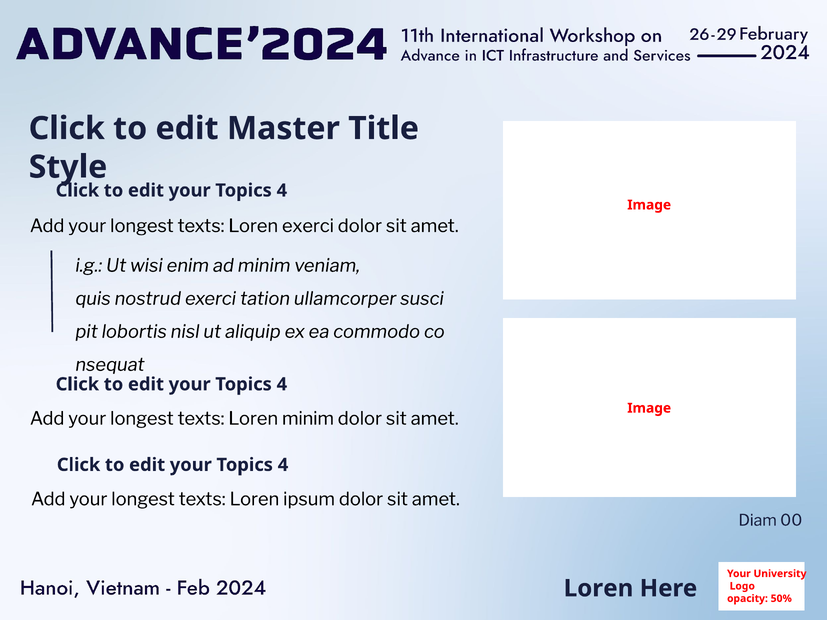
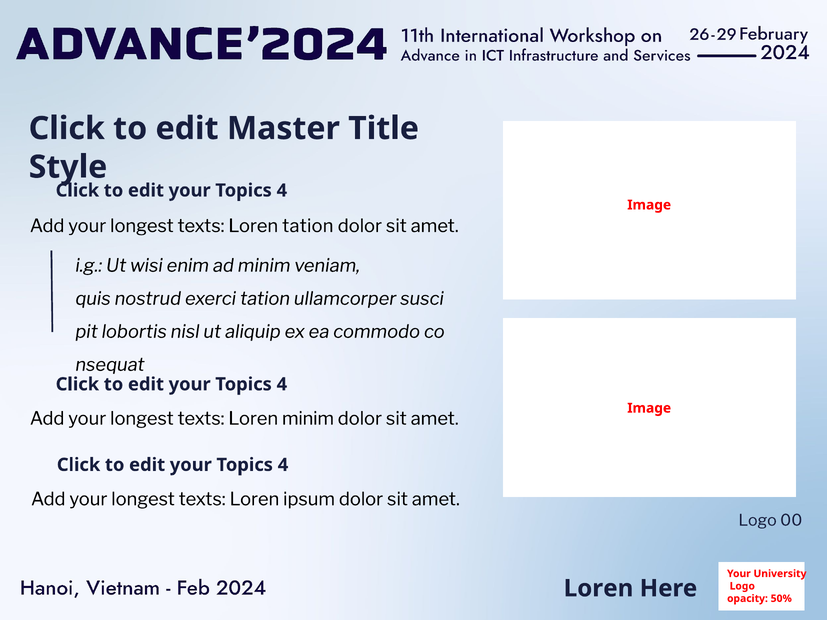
Loren exerci: exerci -> tation (308, 226)
Diam: Diam -> Logo (758, 521)
